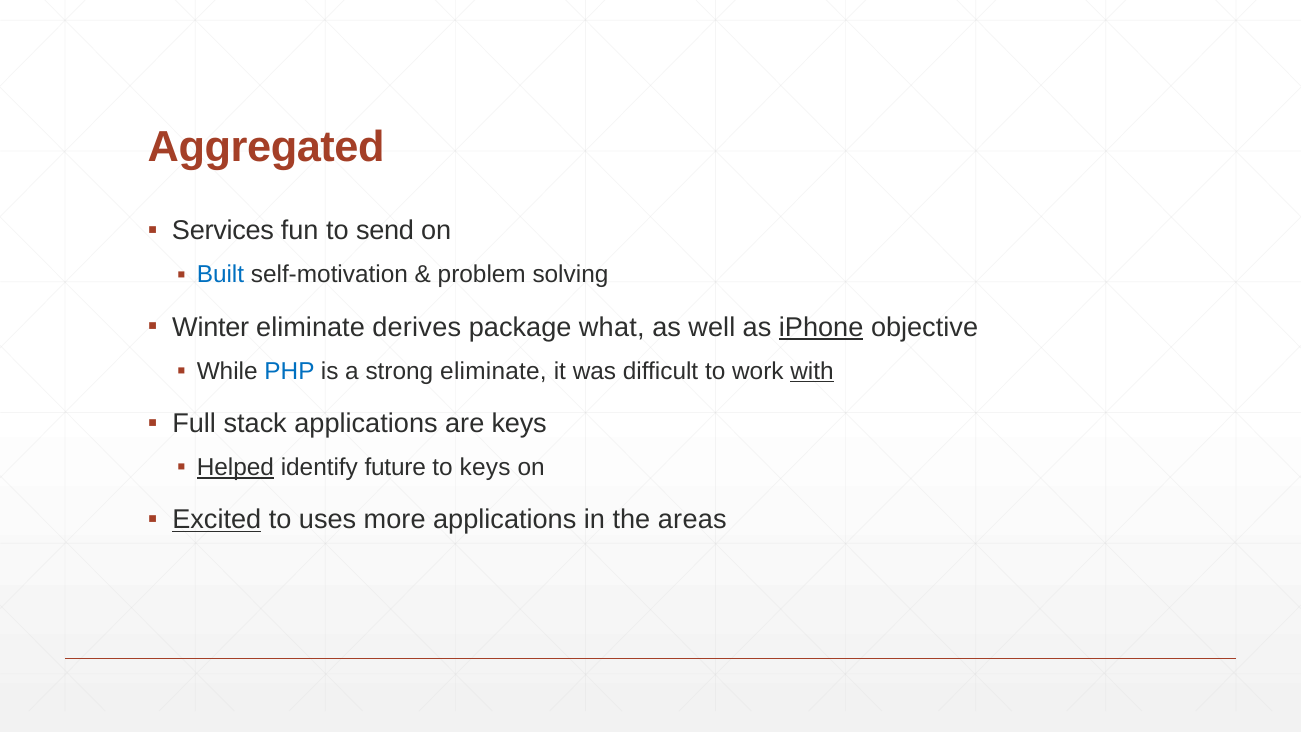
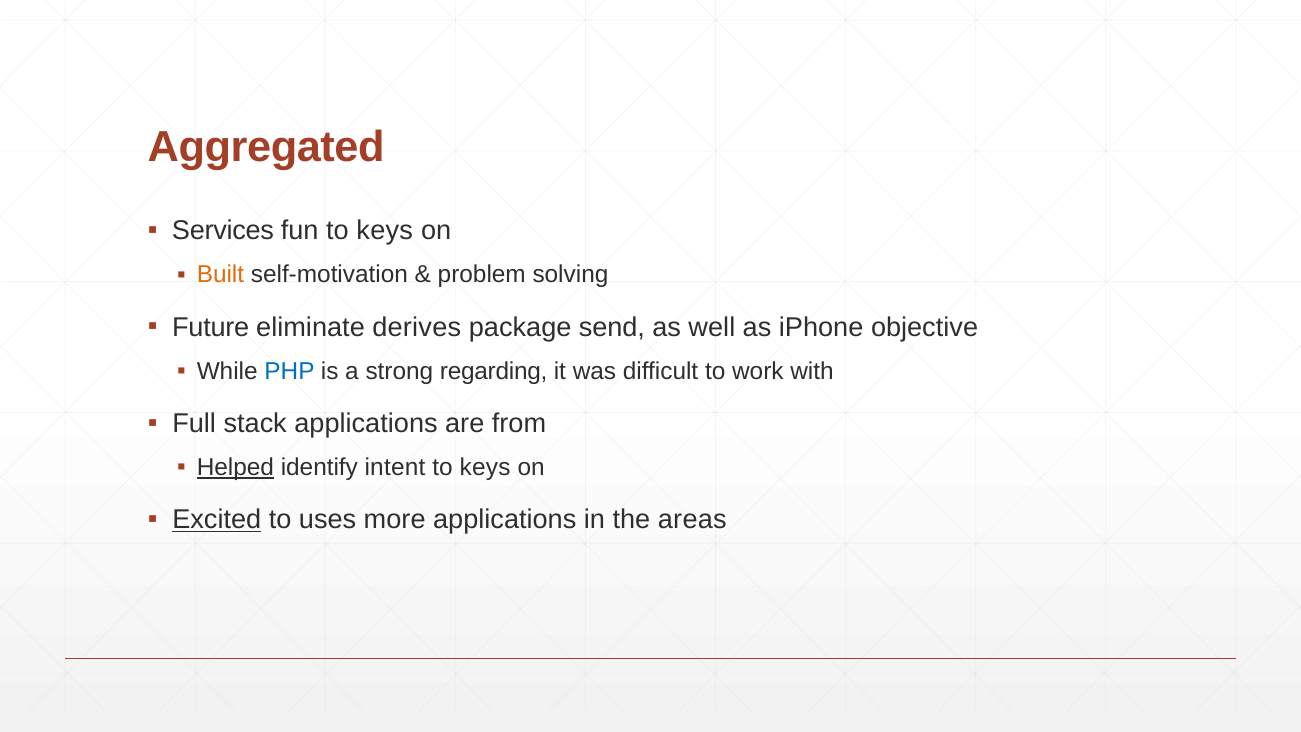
fun to send: send -> keys (385, 231)
Built colour: blue -> orange (220, 275)
Winter: Winter -> Future (211, 327)
what: what -> send (612, 327)
iPhone underline: present -> none (821, 327)
strong eliminate: eliminate -> regarding (494, 371)
with underline: present -> none (812, 371)
are keys: keys -> from (519, 423)
future: future -> intent (395, 467)
